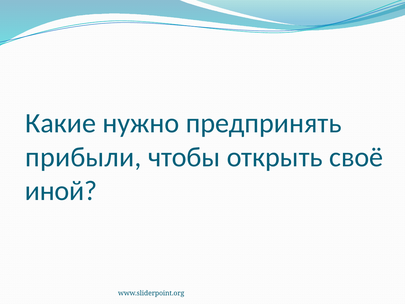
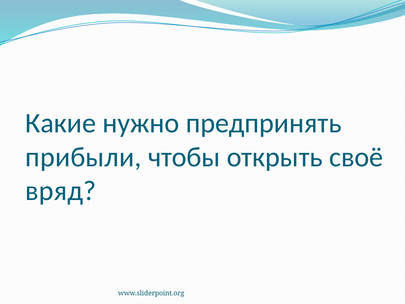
иной: иной -> вряд (61, 191)
